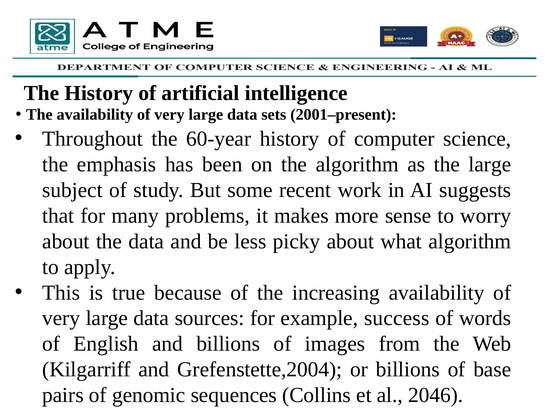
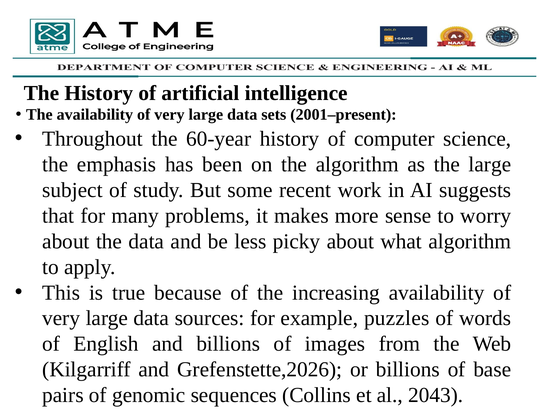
success: success -> puzzles (397, 318)
Grefenstette,2004: Grefenstette,2004 -> Grefenstette,2026 (260, 369)
2046: 2046 -> 2043 (436, 395)
